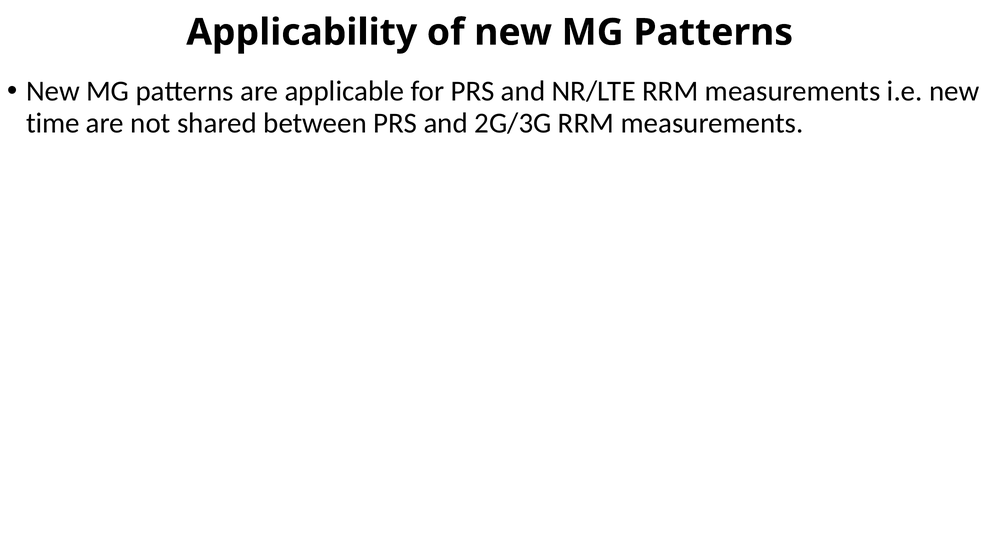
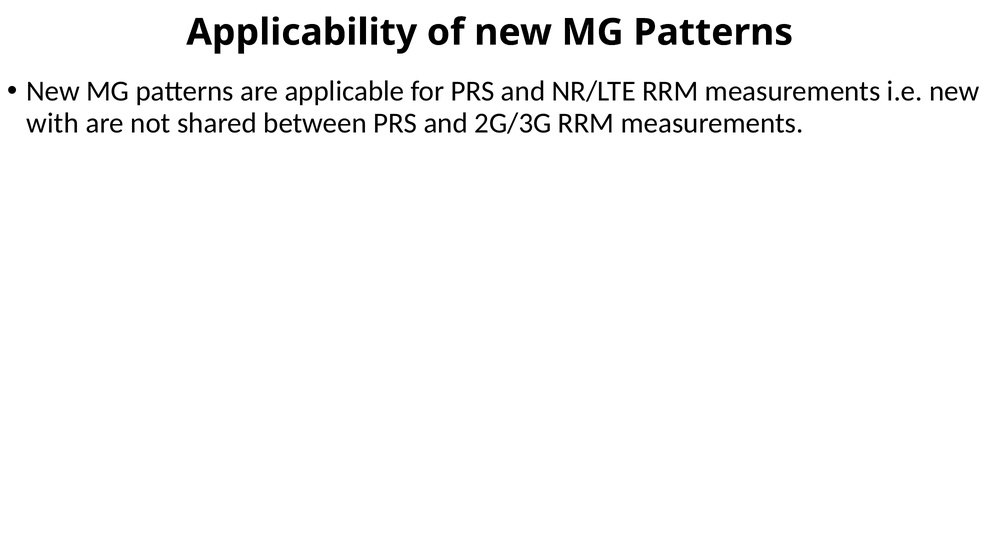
time: time -> with (53, 123)
